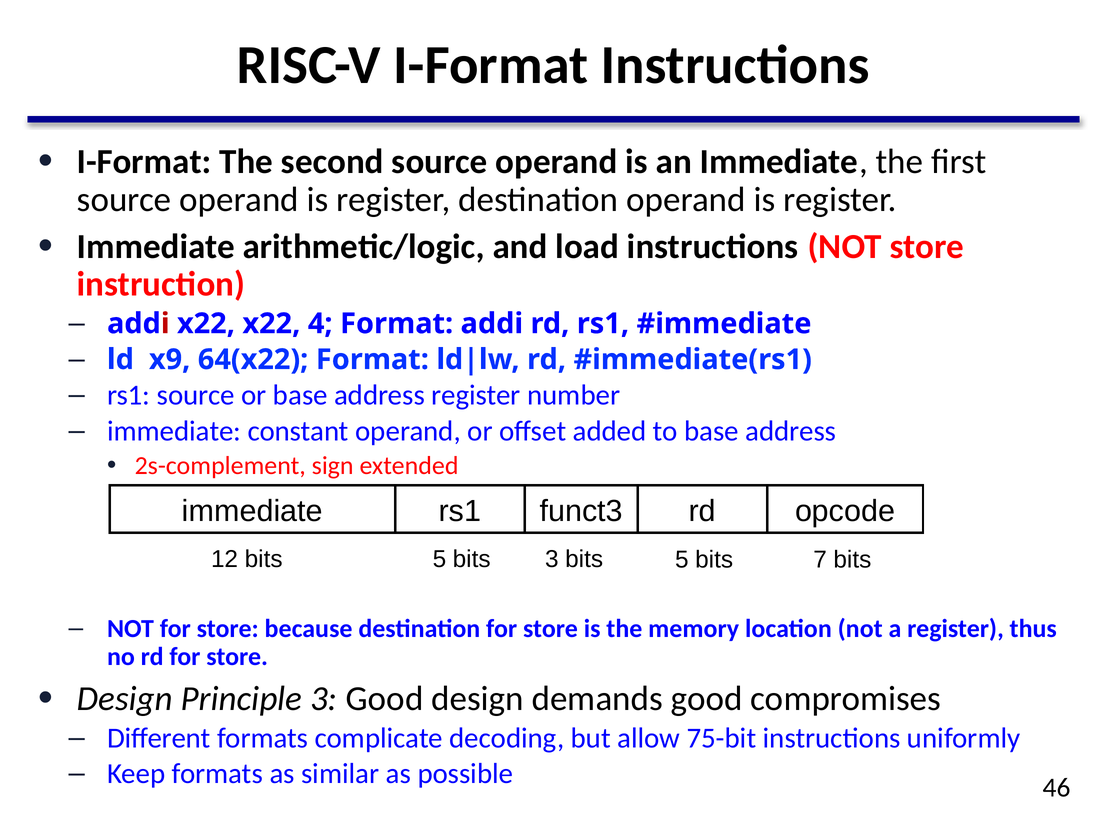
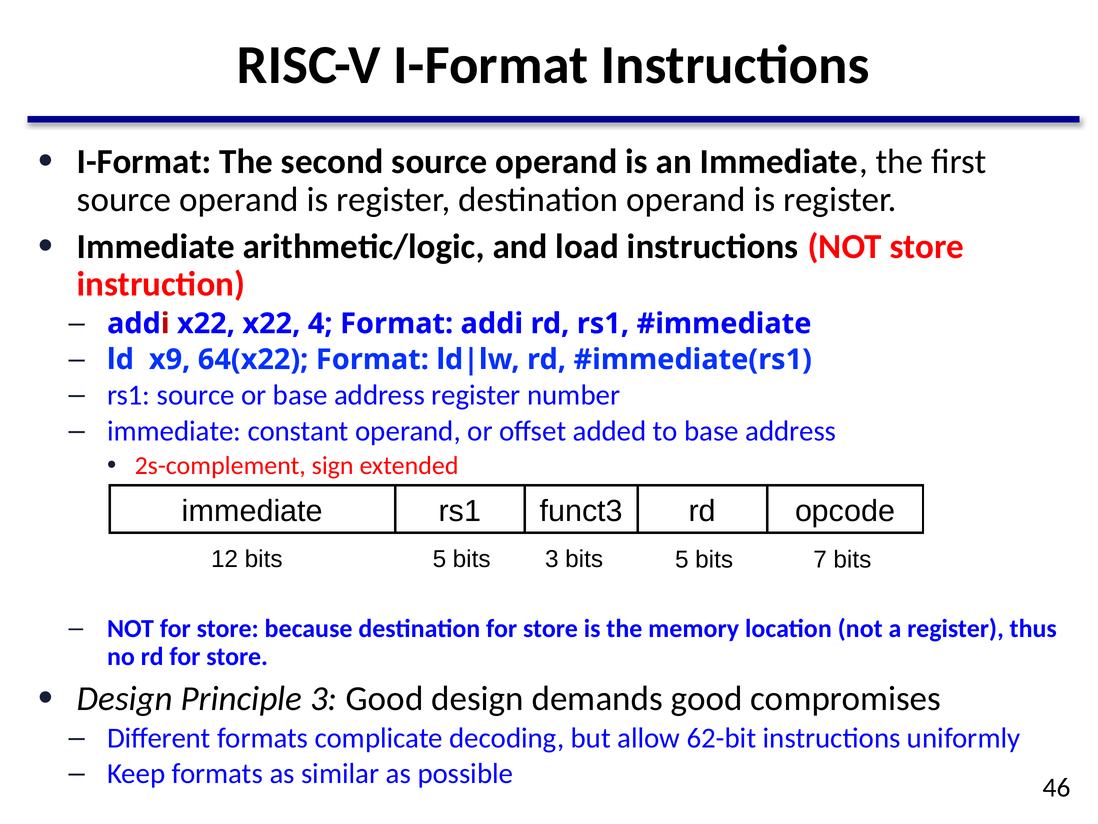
75-bit: 75-bit -> 62-bit (721, 738)
